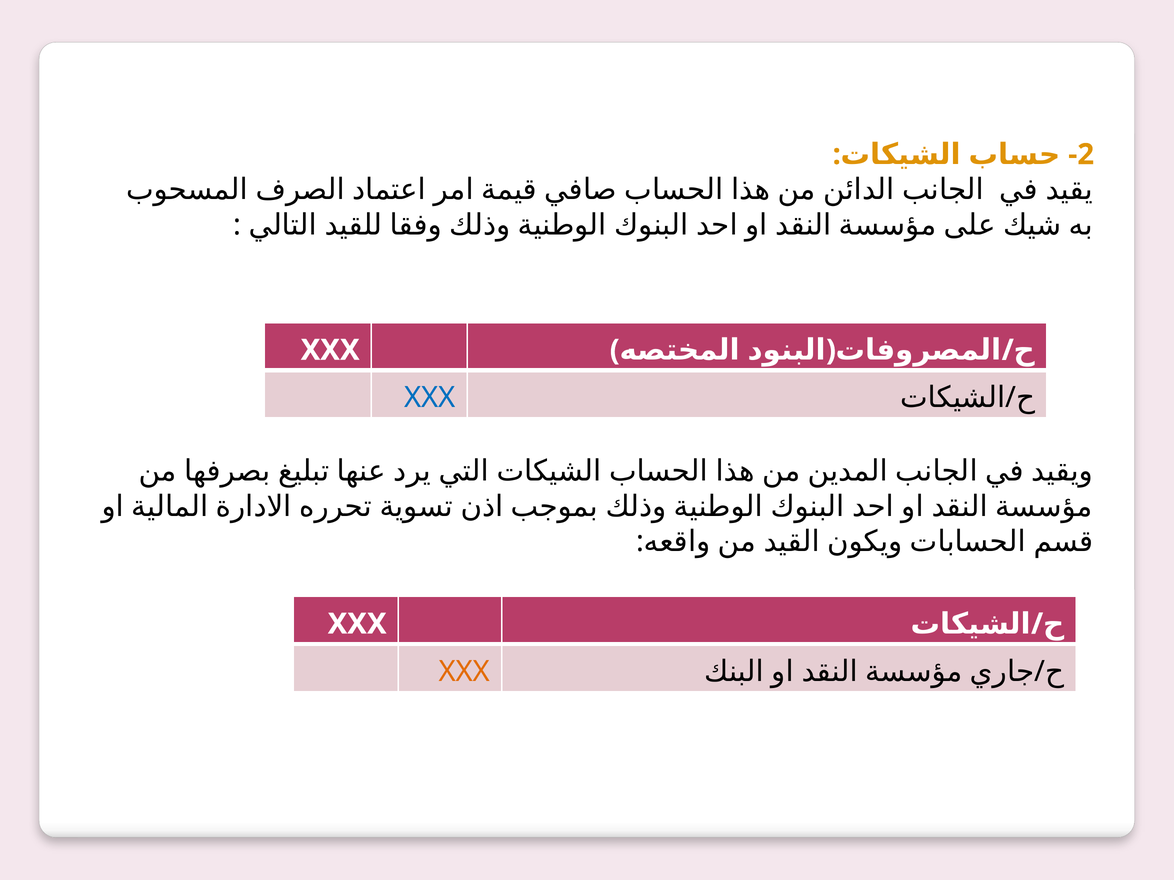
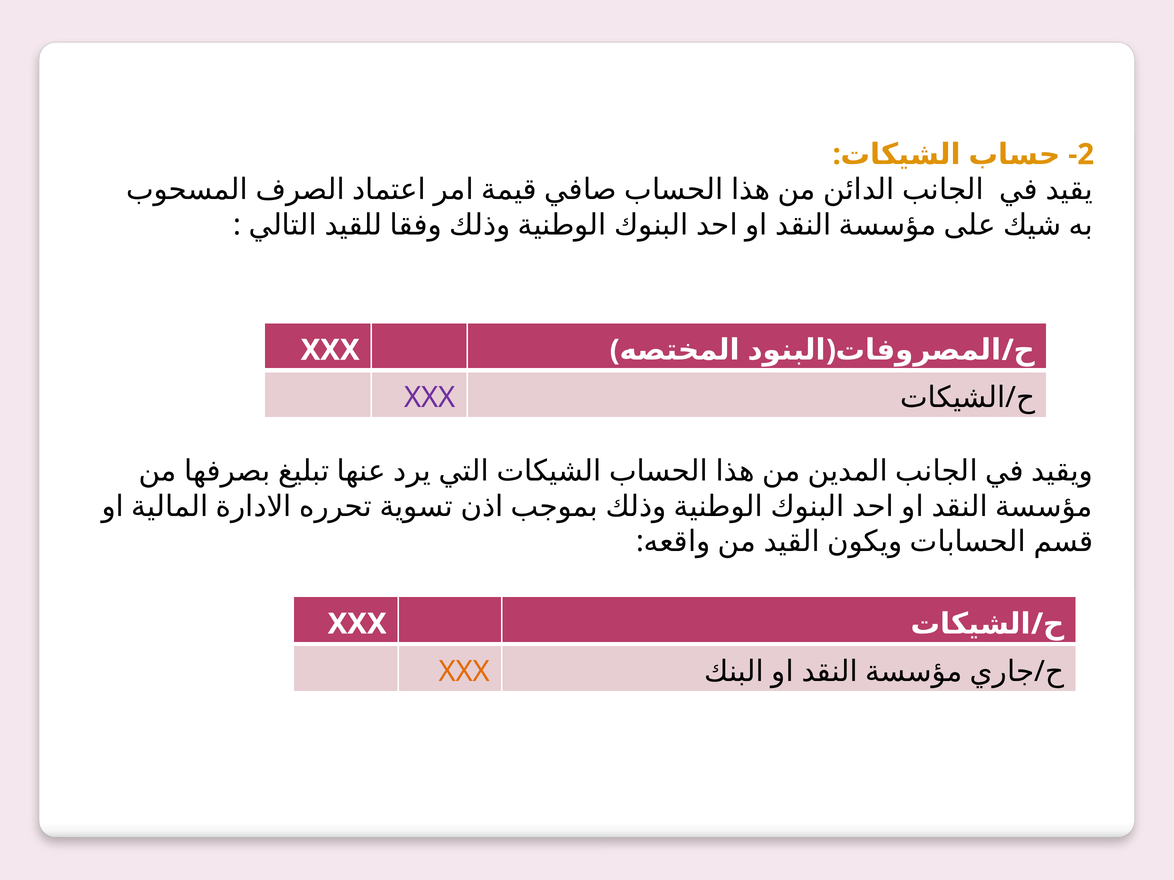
XXX colour: blue -> purple (430, 398)
